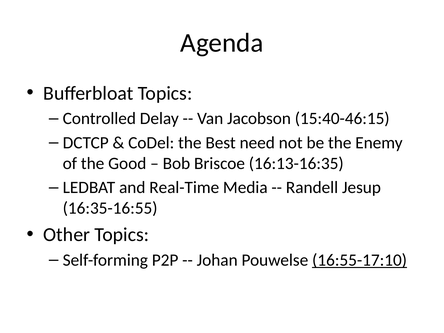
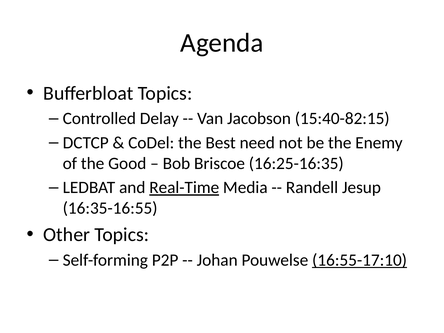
15:40-46:15: 15:40-46:15 -> 15:40-82:15 (342, 119)
16:13-16:35: 16:13-16:35 -> 16:25-16:35 (296, 163)
Real-Time underline: none -> present (184, 188)
